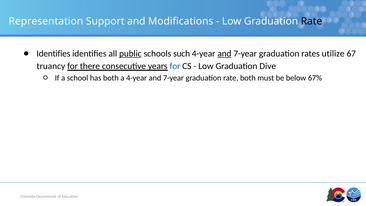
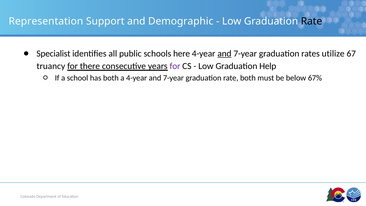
Modifications: Modifications -> Demographic (181, 21)
Identifies: Identifies -> Specialist (53, 54)
public underline: present -> none (130, 54)
such: such -> here (182, 54)
for colour: blue -> purple (175, 66)
Dive: Dive -> Help (268, 66)
